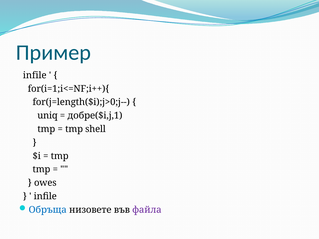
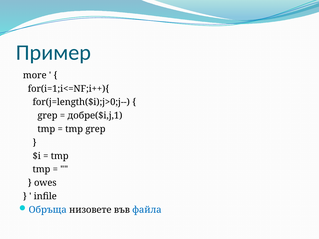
infile: infile -> more (35, 75)
uniq: uniq -> grep (47, 116)
tmp shell: shell -> grep (95, 129)
файла colour: purple -> blue (147, 210)
